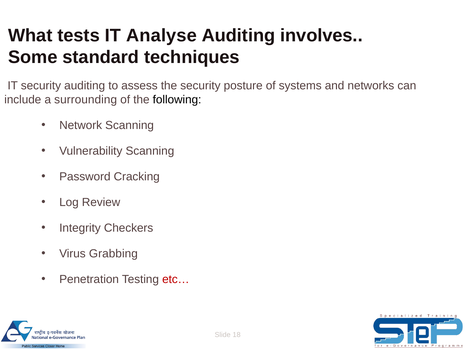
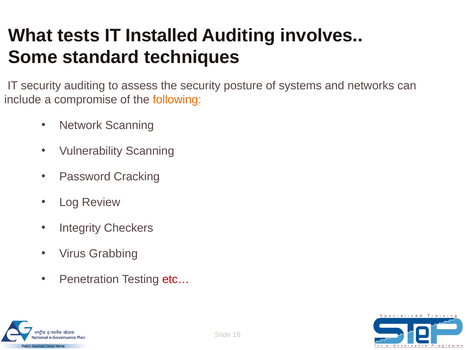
Analyse: Analyse -> Installed (162, 36)
surrounding: surrounding -> compromise (86, 100)
following colour: black -> orange (177, 100)
